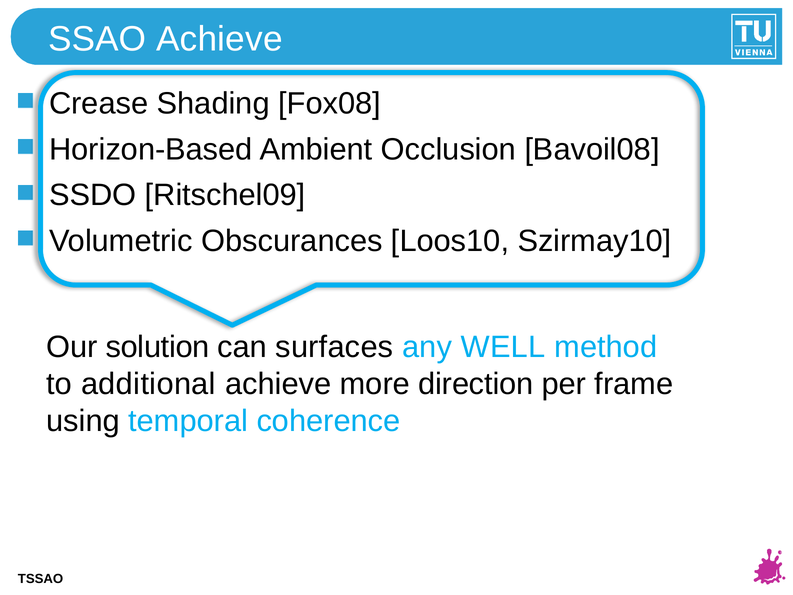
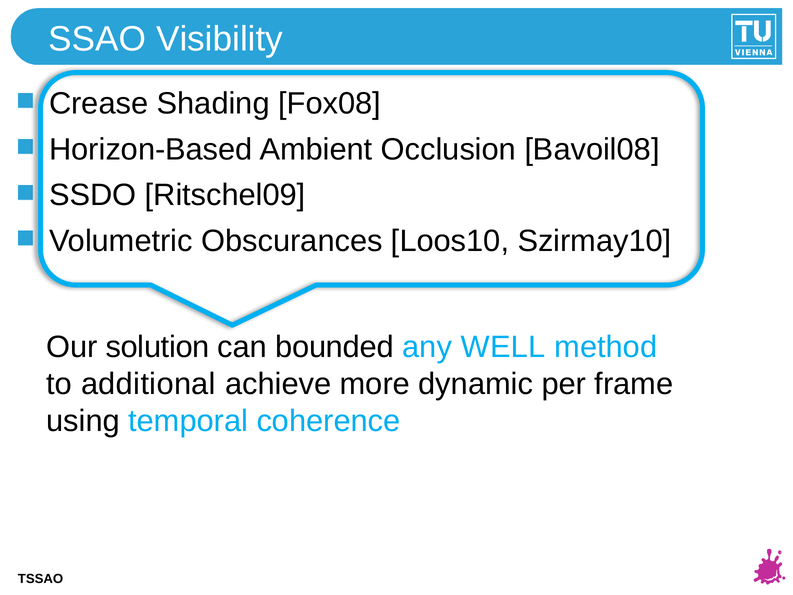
SSAO Achieve: Achieve -> Visibility (220, 39)
surfaces: surfaces -> bounded (335, 347)
direction: direction -> dynamic (476, 384)
